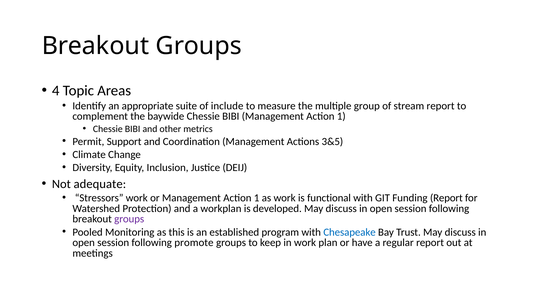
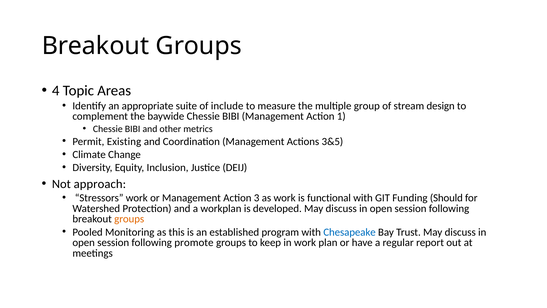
stream report: report -> design (441, 106)
Support: Support -> Existing (124, 141)
adequate: adequate -> approach (100, 184)
or Management Action 1: 1 -> 3 (257, 198)
Funding Report: Report -> Should (446, 198)
groups colour: purple -> orange (129, 219)
